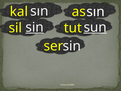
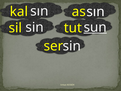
sin underline: present -> none (35, 27)
